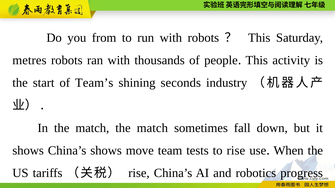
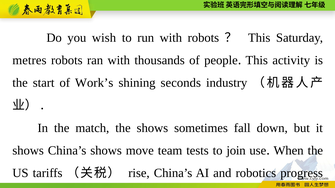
from: from -> wish (104, 38)
Team’s: Team’s -> Work’s (94, 83)
match the match: match -> shows (152, 128)
to rise: rise -> join (236, 151)
